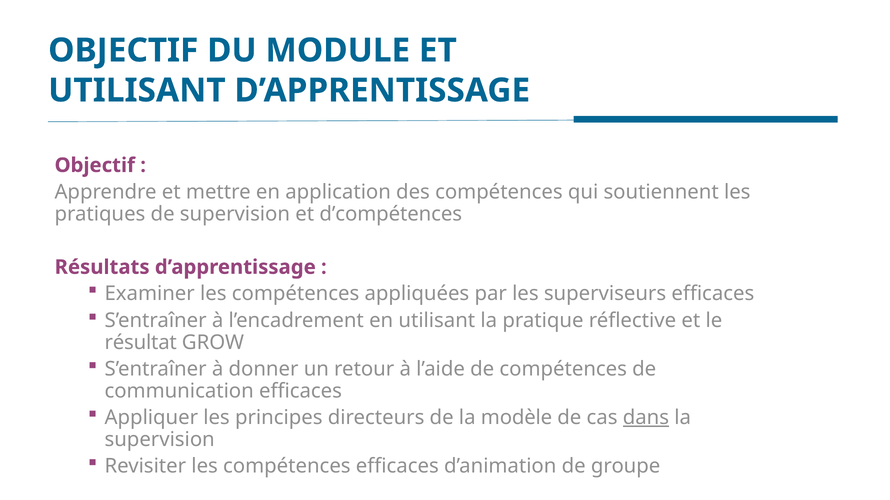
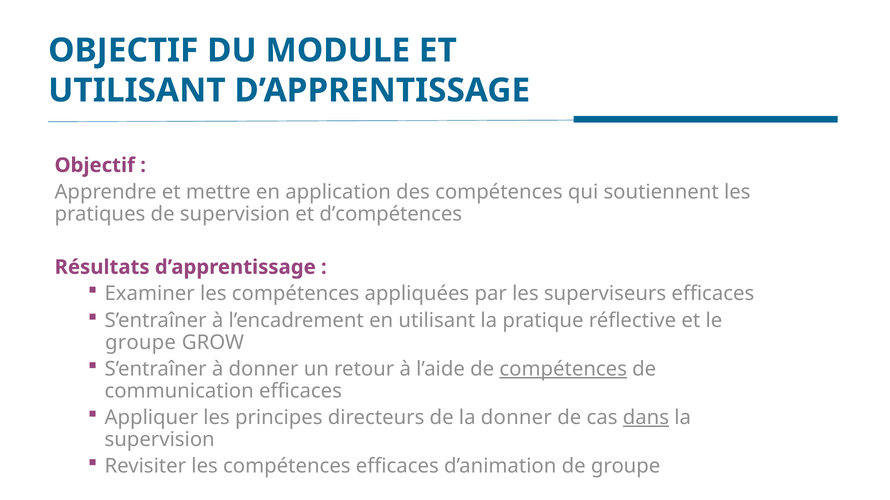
résultat: résultat -> groupe (141, 343)
compétences underline: none -> present (563, 369)
la modèle: modèle -> donner (516, 418)
